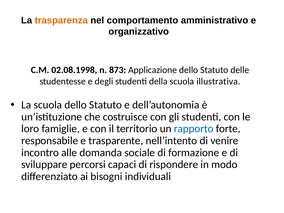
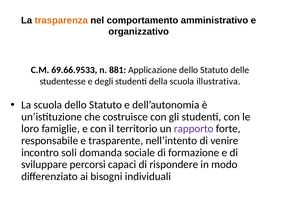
02.08.1998: 02.08.1998 -> 69.66.9533 (74, 70)
873: 873 -> 881 (118, 70)
rapporto colour: blue -> purple (194, 129)
alle: alle -> soli (69, 153)
